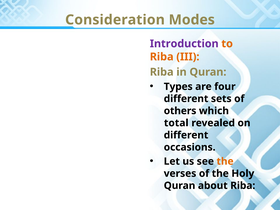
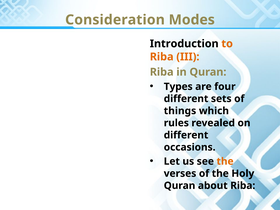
Introduction colour: purple -> black (184, 44)
others: others -> things (180, 111)
total: total -> rules (176, 123)
